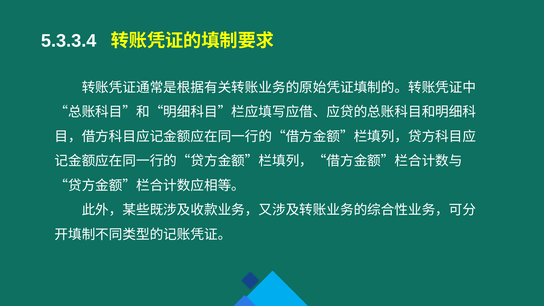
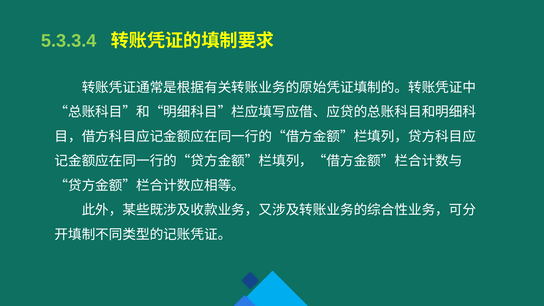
5.3.3.4 colour: white -> light green (69, 41)
